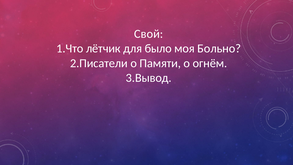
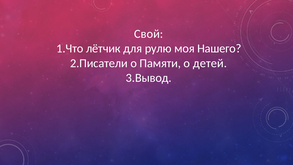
было: было -> рулю (158, 48)
Больно: Больно -> Нашего (219, 48)
огнём: огнём -> детей (210, 63)
